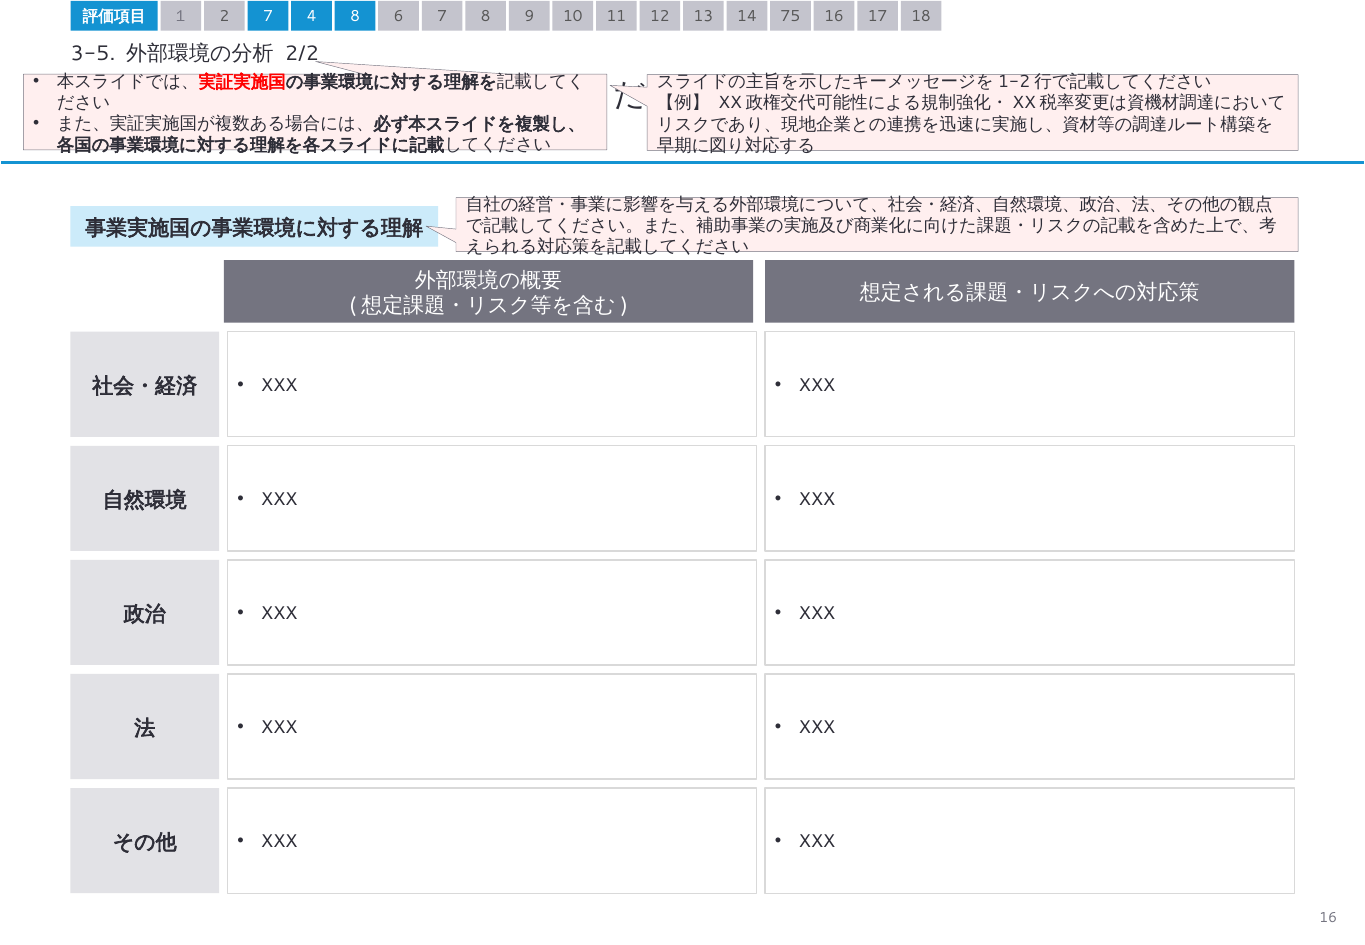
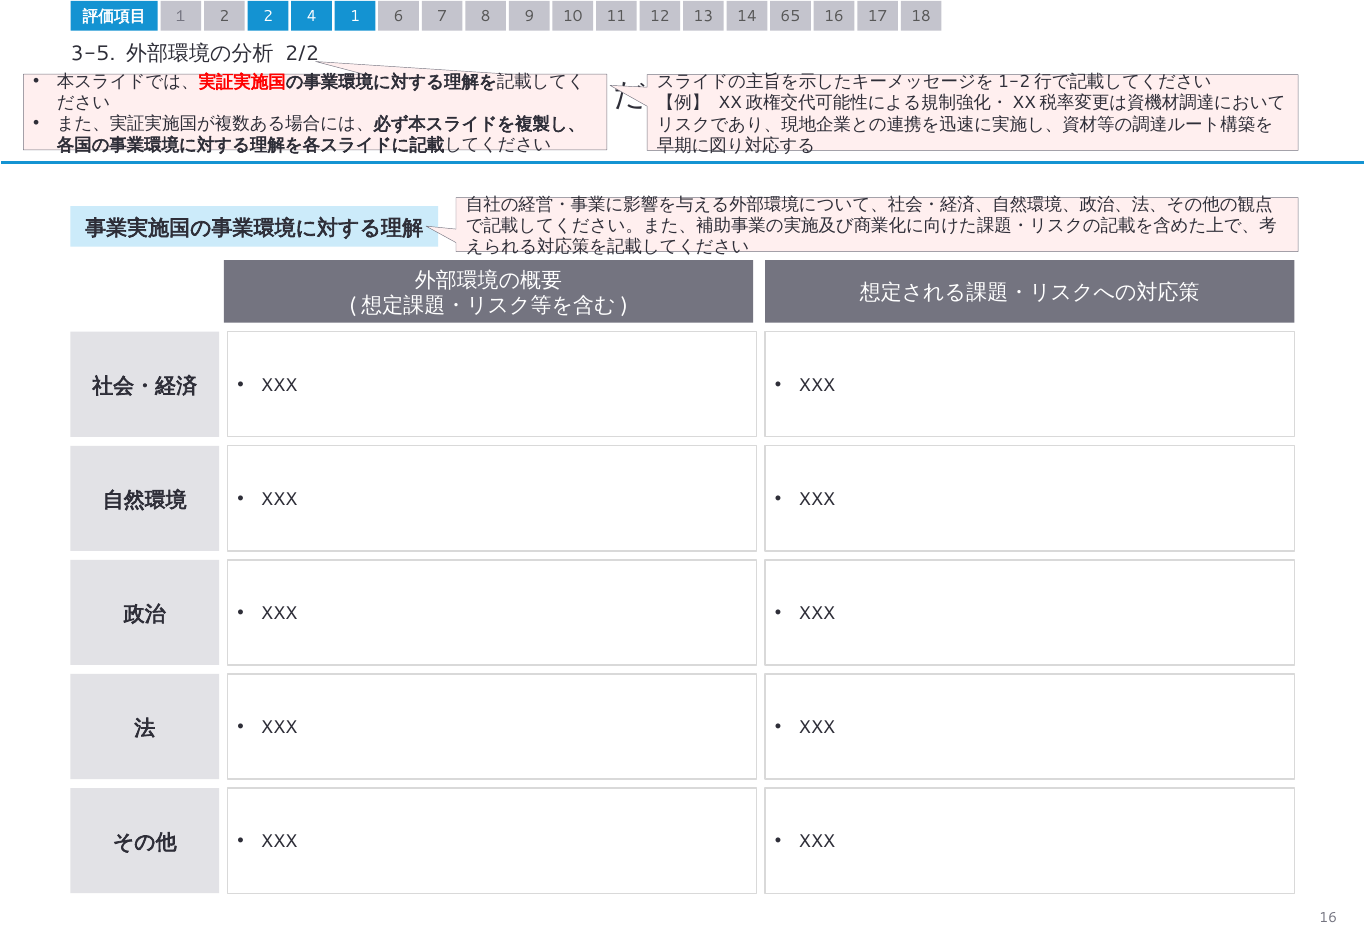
2 7: 7 -> 2 (268, 16)
4 8: 8 -> 1 (355, 16)
75: 75 -> 65 (790, 16)
